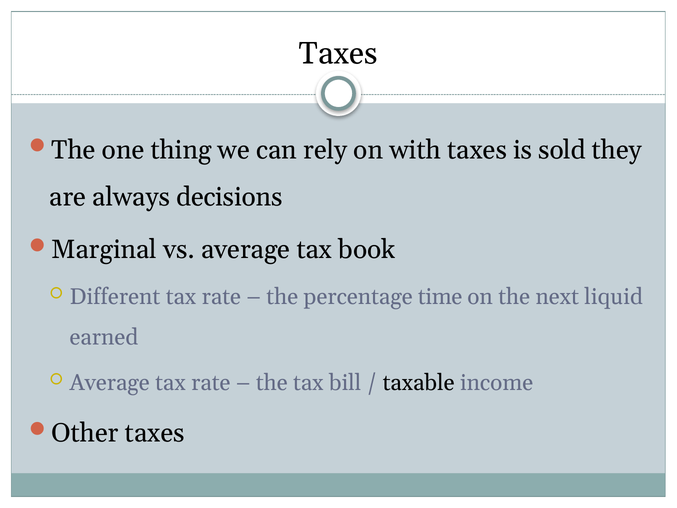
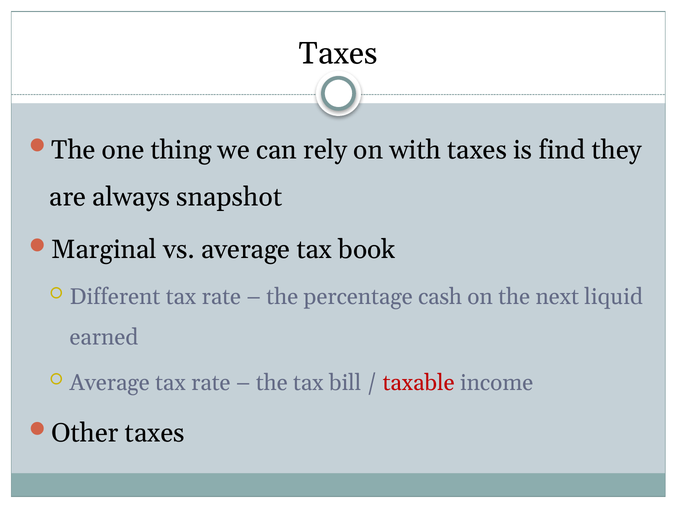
sold: sold -> find (562, 150)
decisions: decisions -> snapshot (229, 197)
time: time -> cash (440, 297)
taxable colour: black -> red (419, 382)
